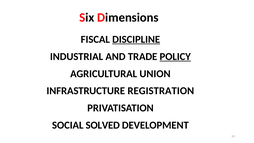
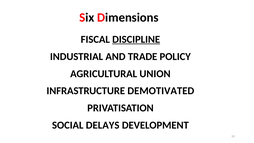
POLICY underline: present -> none (175, 56)
REGISTRATION: REGISTRATION -> DEMOTIVATED (161, 91)
SOLVED: SOLVED -> DELAYS (103, 125)
